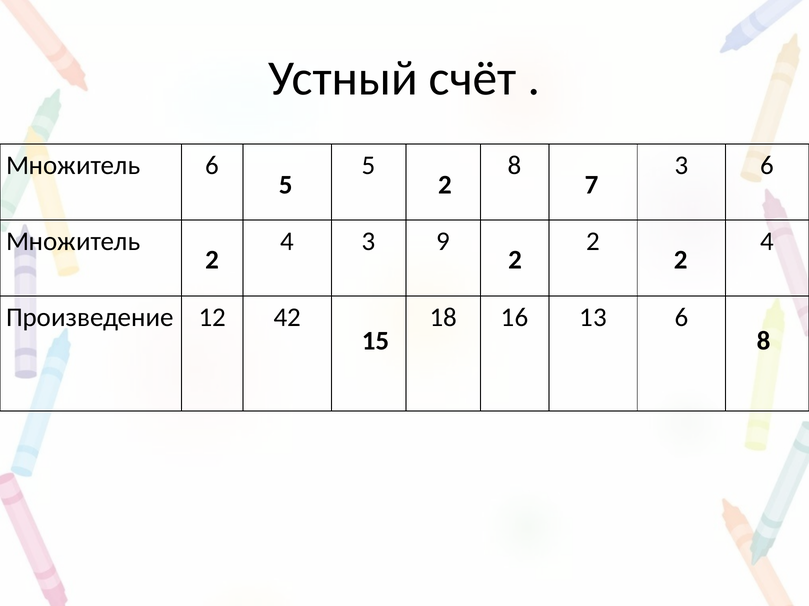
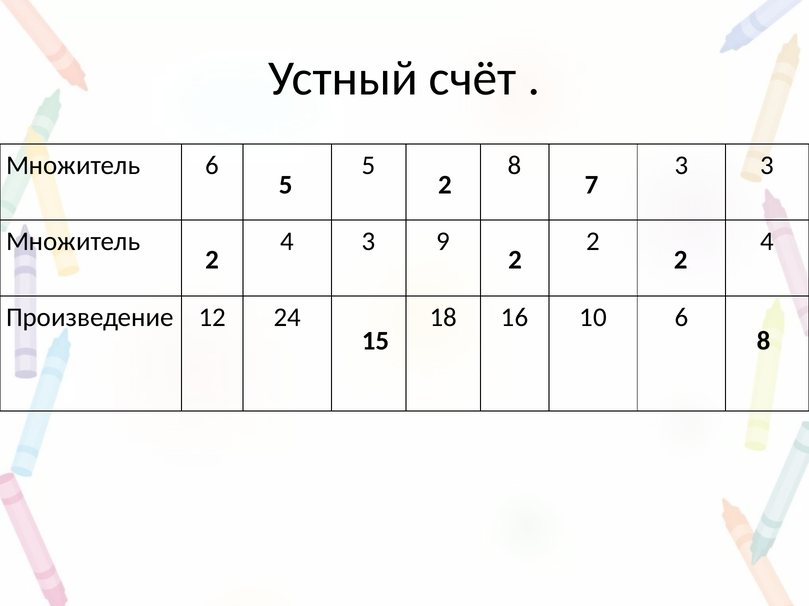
3 6: 6 -> 3 (767, 166)
42: 42 -> 24 (287, 318)
13: 13 -> 10 (593, 318)
